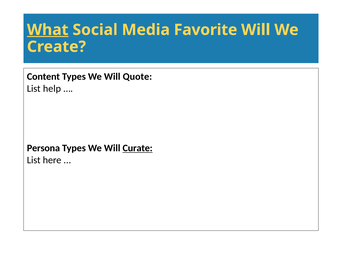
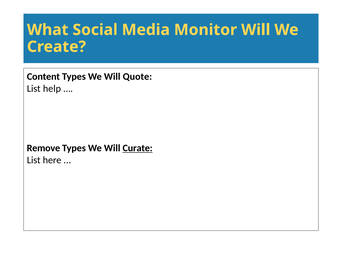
What underline: present -> none (48, 30)
Favorite: Favorite -> Monitor (205, 30)
Persona: Persona -> Remove (43, 148)
